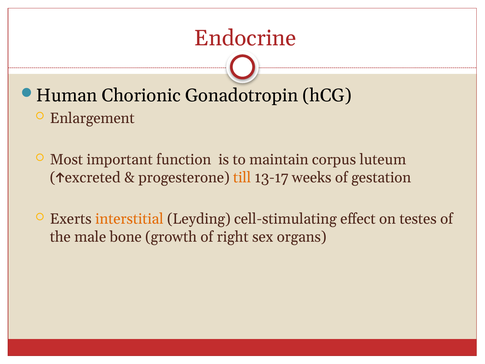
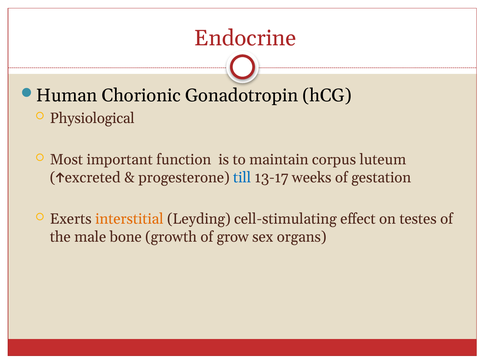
Enlargement: Enlargement -> Physiological (92, 118)
till colour: orange -> blue (242, 177)
right: right -> grow (233, 237)
